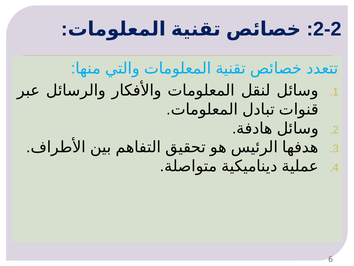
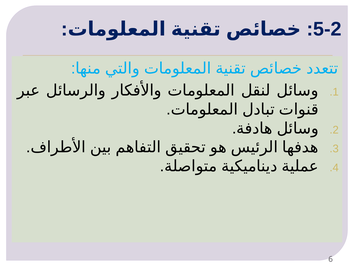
2-2: 2-2 -> 5-2 (327, 29)
